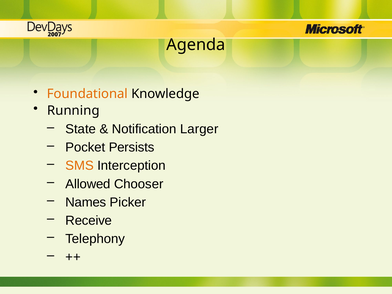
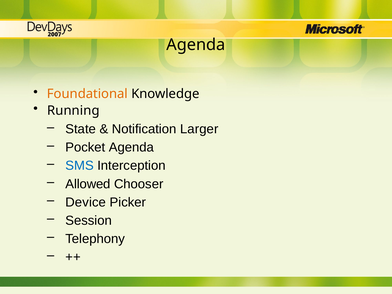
Pocket Persists: Persists -> Agenda (131, 147)
SMS colour: orange -> blue (80, 166)
Names: Names -> Device (86, 202)
Receive: Receive -> Session (89, 221)
